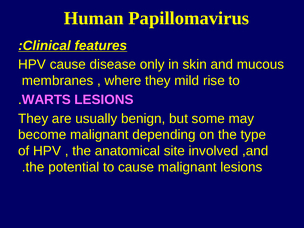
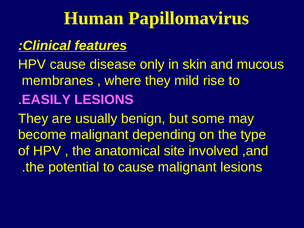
WARTS: WARTS -> EASILY (46, 100)
